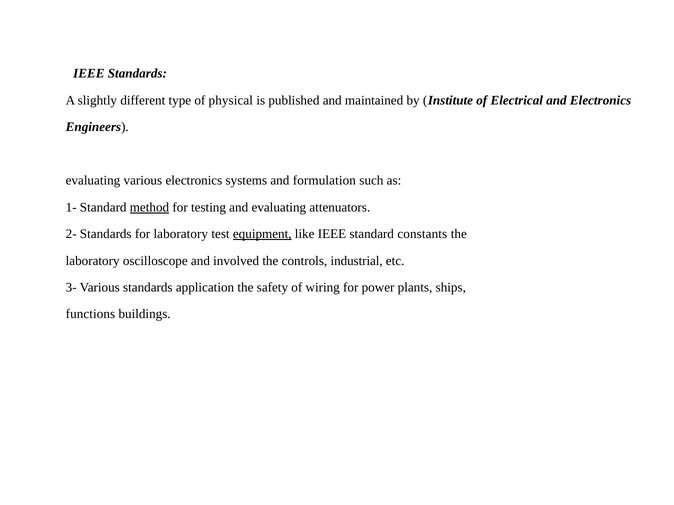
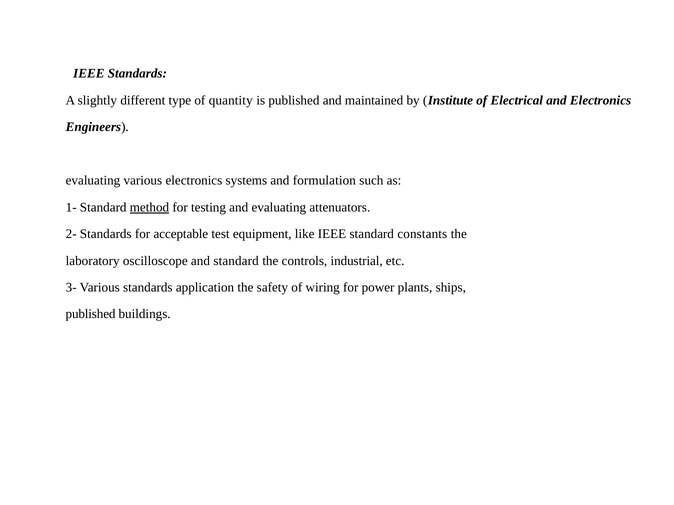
physical: physical -> quantity (231, 100)
for laboratory: laboratory -> acceptable (181, 234)
equipment underline: present -> none (262, 234)
and involved: involved -> standard (236, 261)
functions: functions -> published (91, 314)
